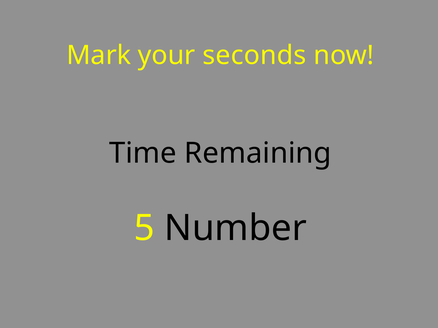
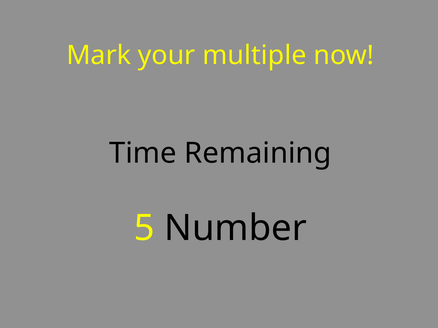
seconds: seconds -> multiple (254, 55)
